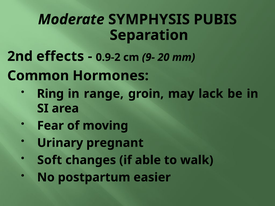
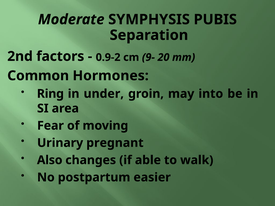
effects: effects -> factors (60, 56)
range: range -> under (104, 94)
lack: lack -> into (211, 94)
Soft: Soft -> Also (50, 160)
